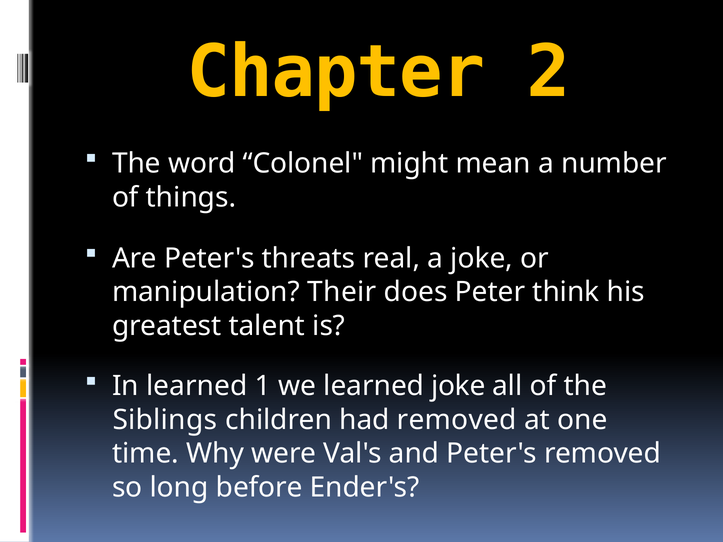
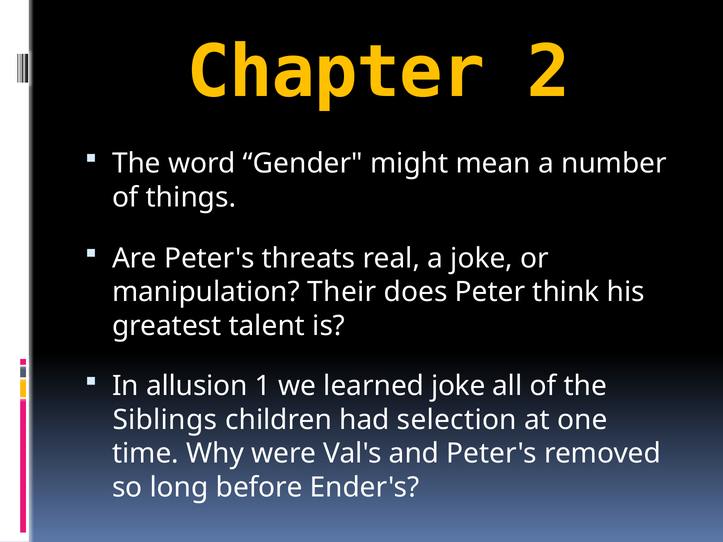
Colonel: Colonel -> Gender (303, 164)
In learned: learned -> allusion (197, 386)
had removed: removed -> selection (457, 420)
